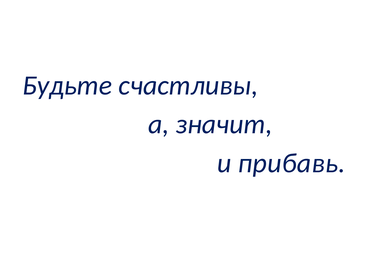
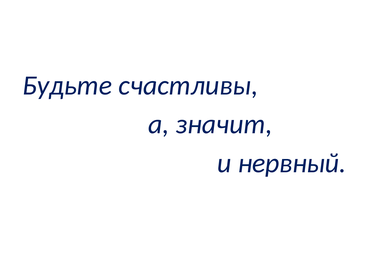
прибавь: прибавь -> нервный (292, 163)
